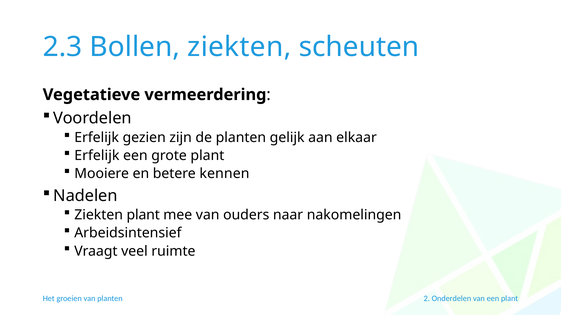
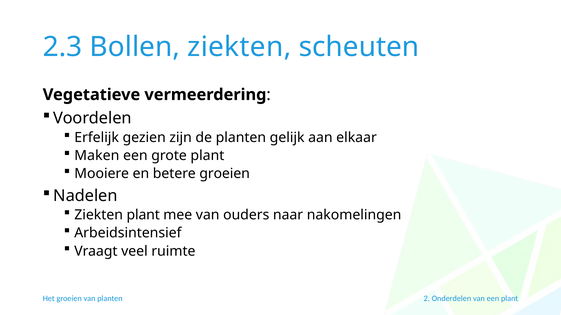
Erfelijk: Erfelijk -> Maken (97, 156)
betere kennen: kennen -> groeien (225, 174)
